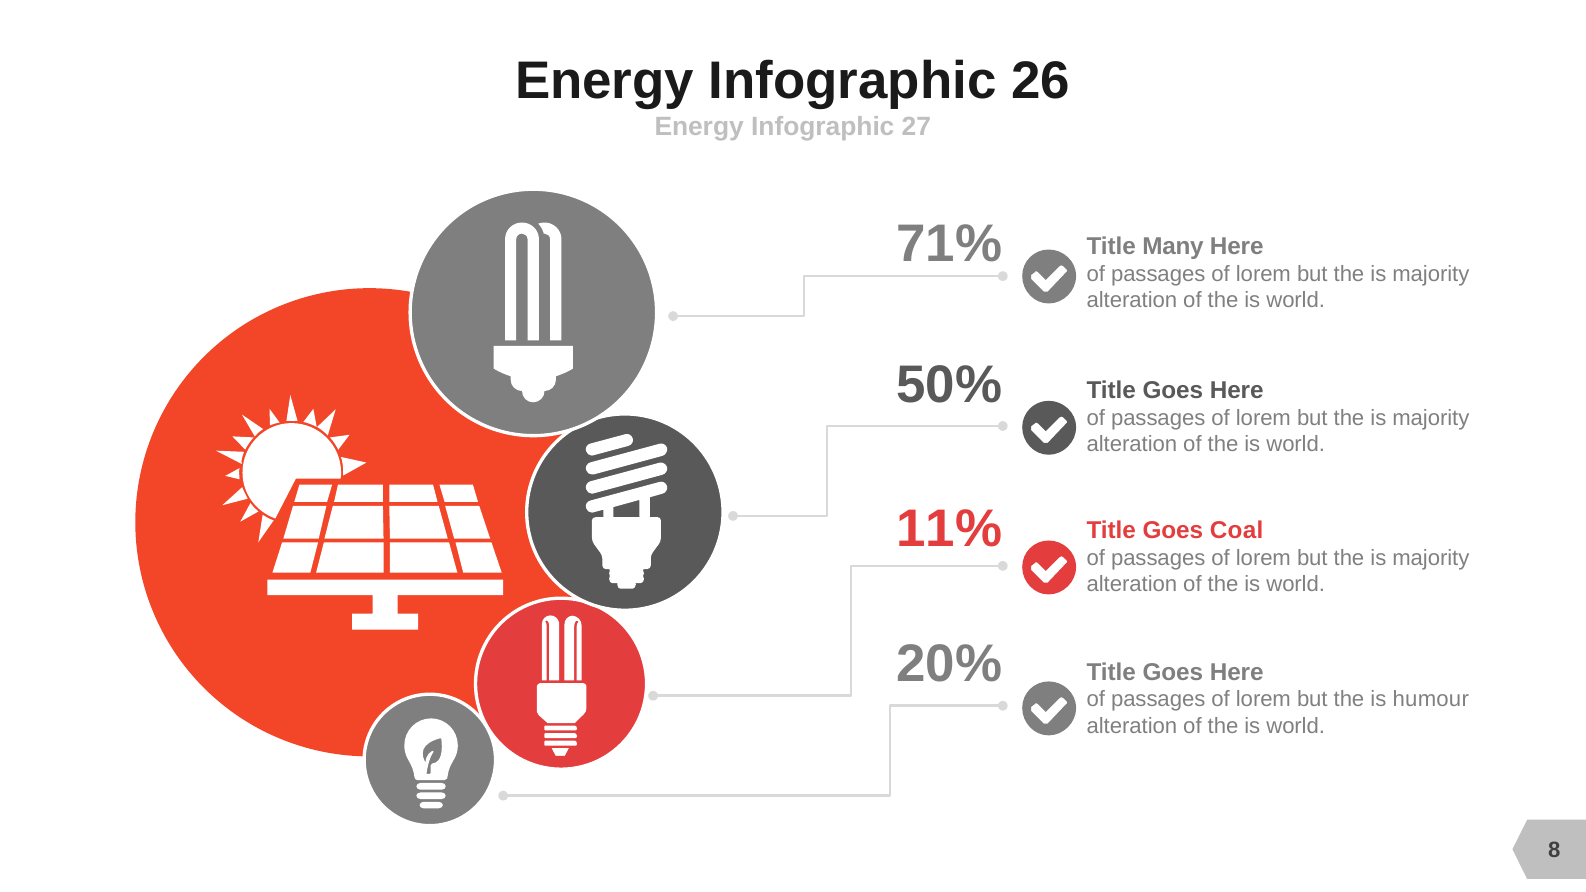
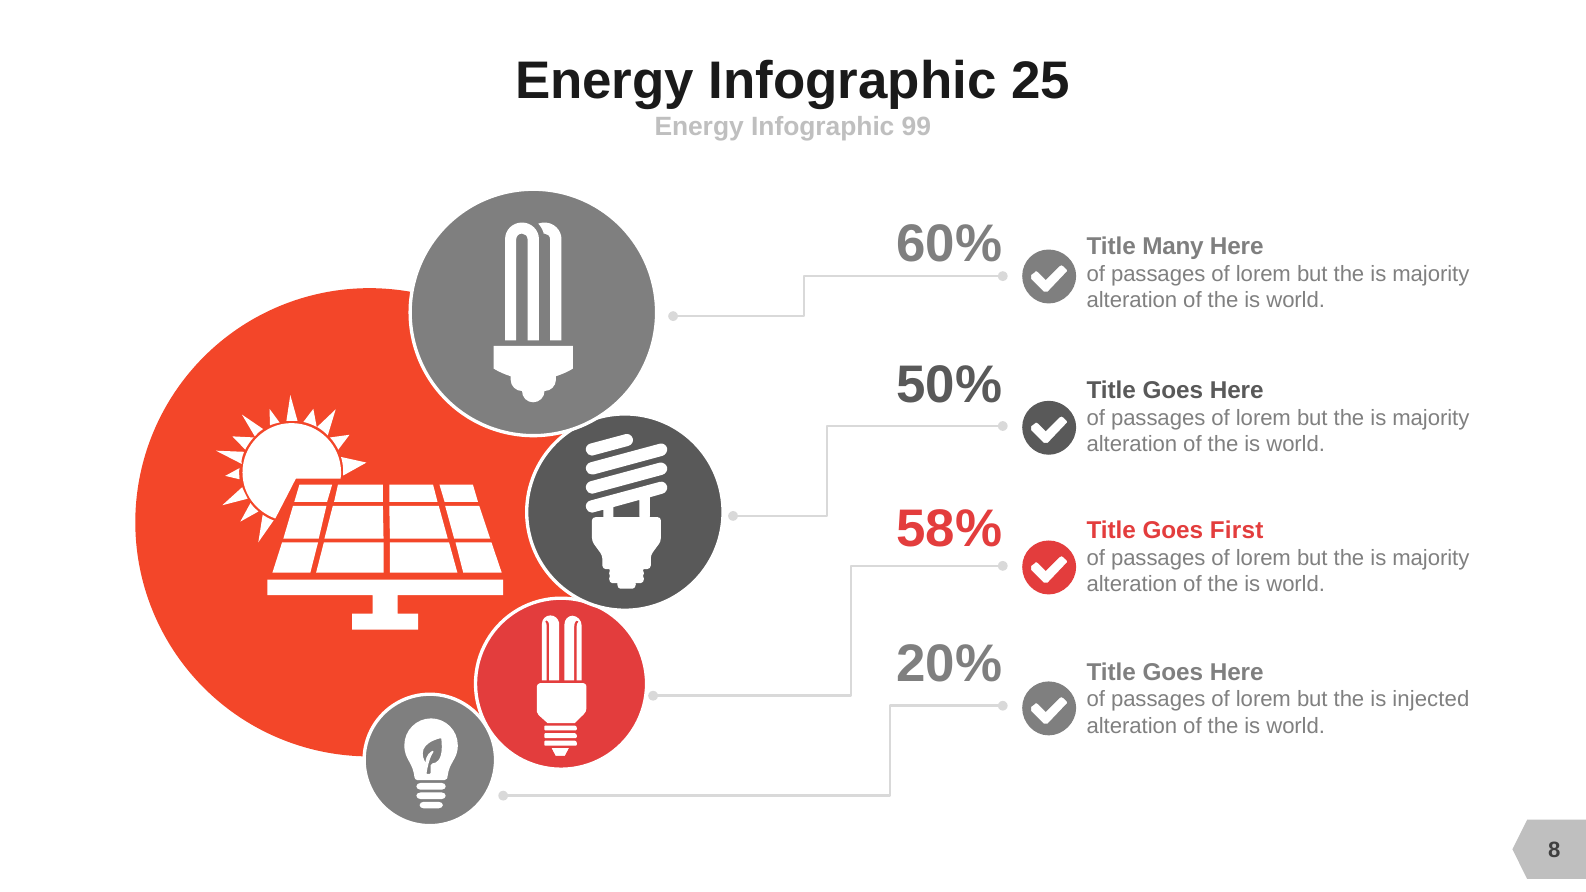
26: 26 -> 25 (1041, 81)
27: 27 -> 99 (916, 127)
71%: 71% -> 60% (949, 244)
11%: 11% -> 58% (949, 529)
Coal: Coal -> First (1237, 530)
humour: humour -> injected (1431, 700)
